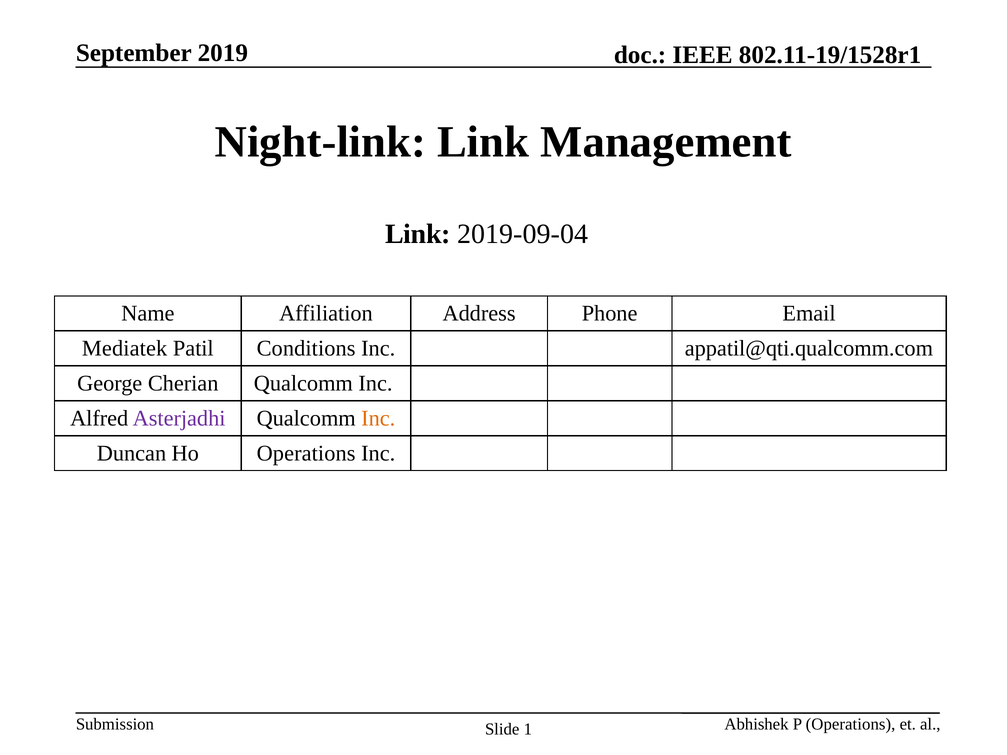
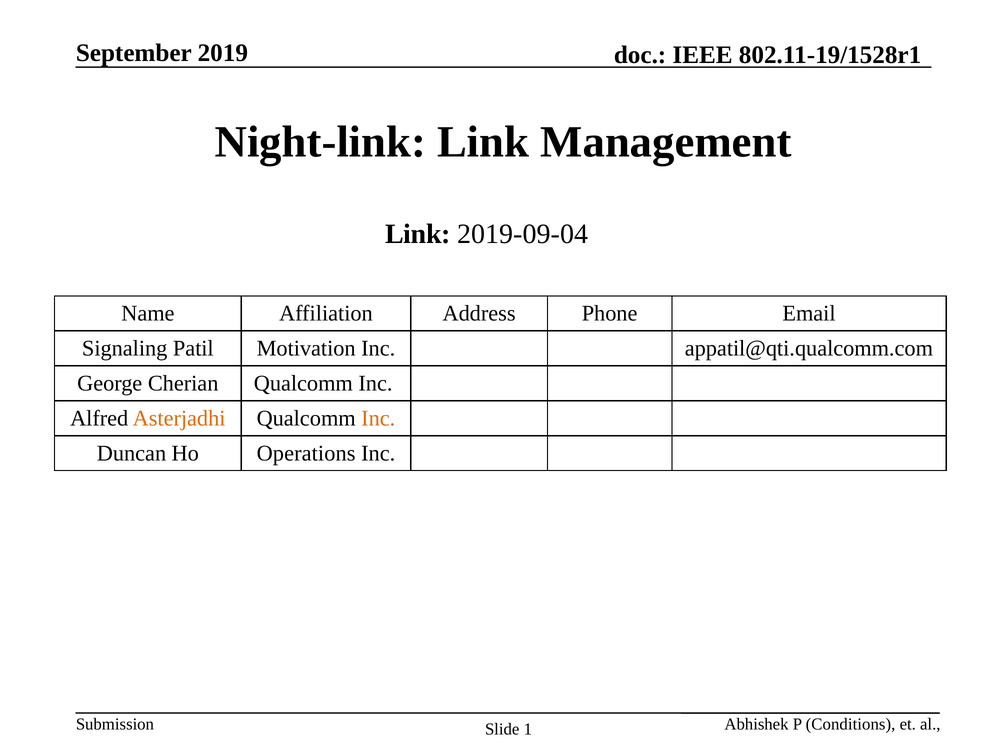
Mediatek: Mediatek -> Signaling (125, 349)
Conditions: Conditions -> Motivation (306, 349)
Asterjadhi colour: purple -> orange (179, 418)
P Operations: Operations -> Conditions (851, 724)
